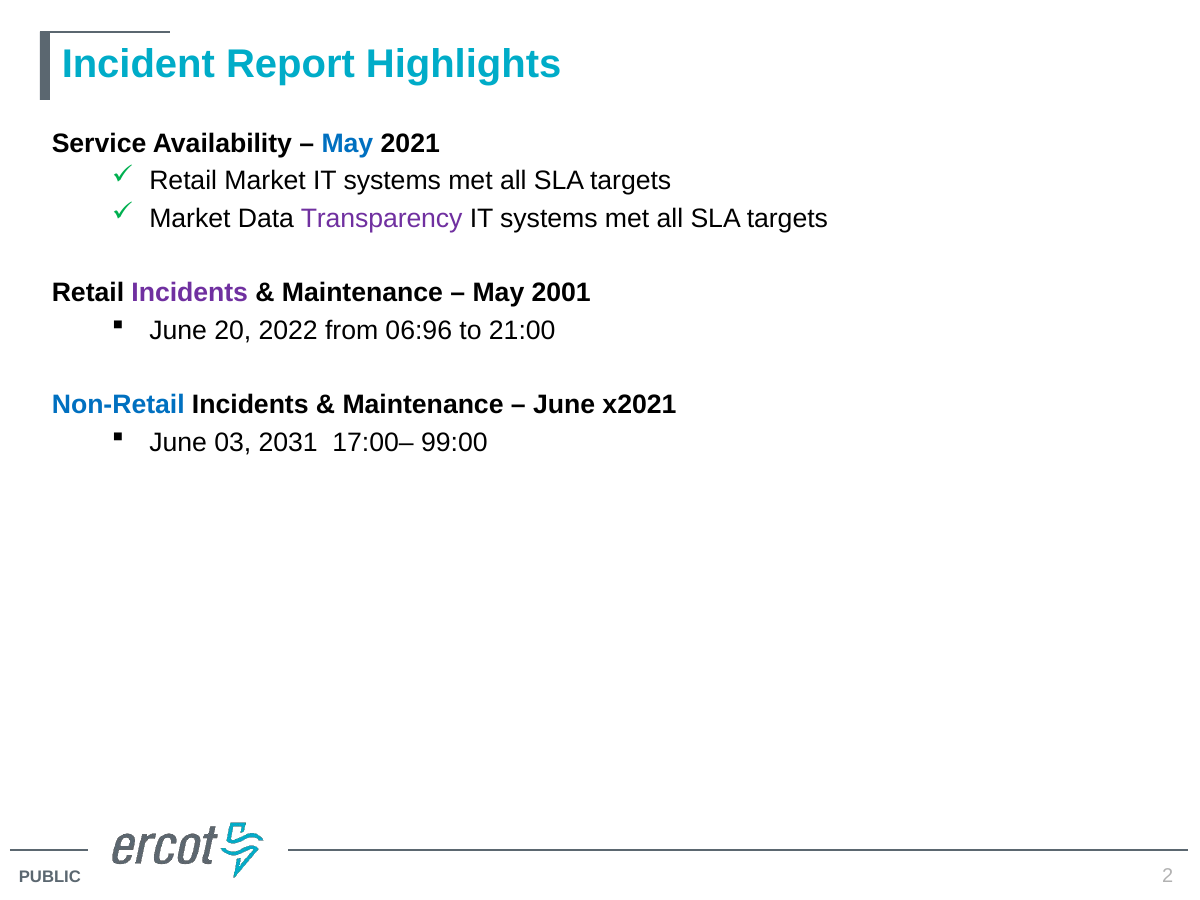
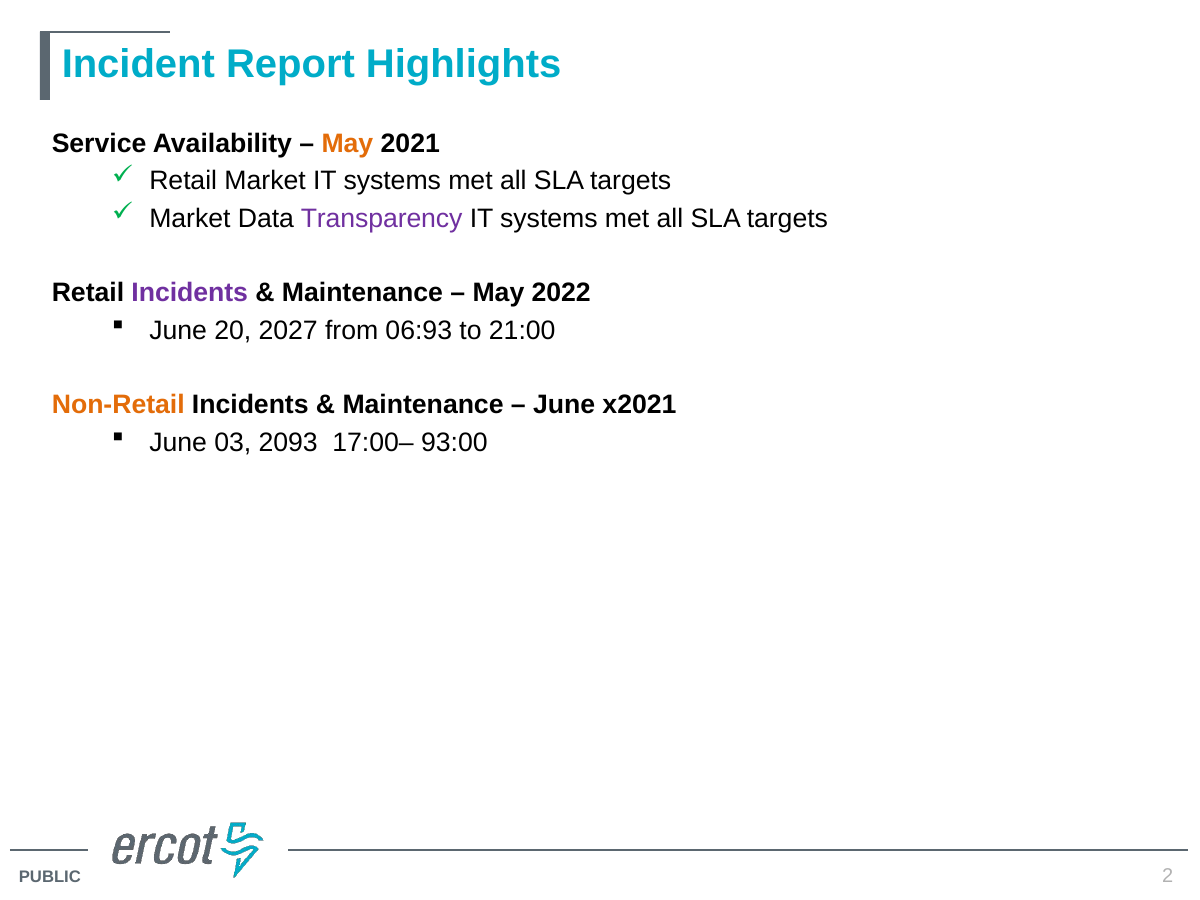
May colour: blue -> orange (347, 144)
2001: 2001 -> 2022 (561, 293)
2022: 2022 -> 2027 (288, 330)
06:96: 06:96 -> 06:93 (419, 330)
Non-Retail colour: blue -> orange (118, 405)
2031: 2031 -> 2093 (288, 442)
99:00: 99:00 -> 93:00 (454, 442)
